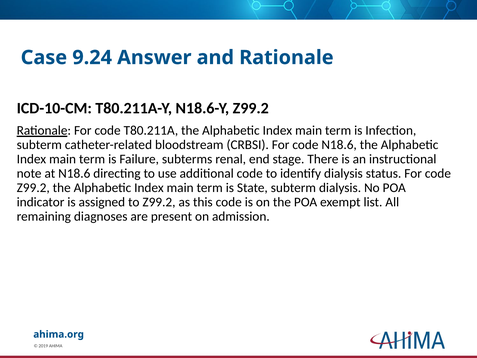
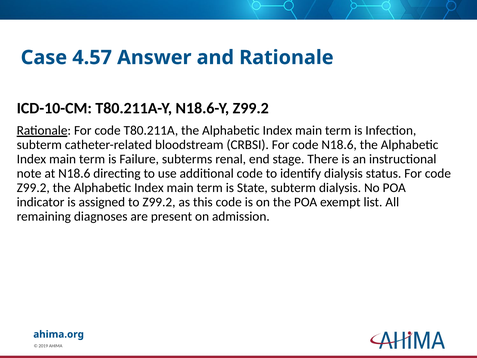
9.24: 9.24 -> 4.57 (92, 58)
